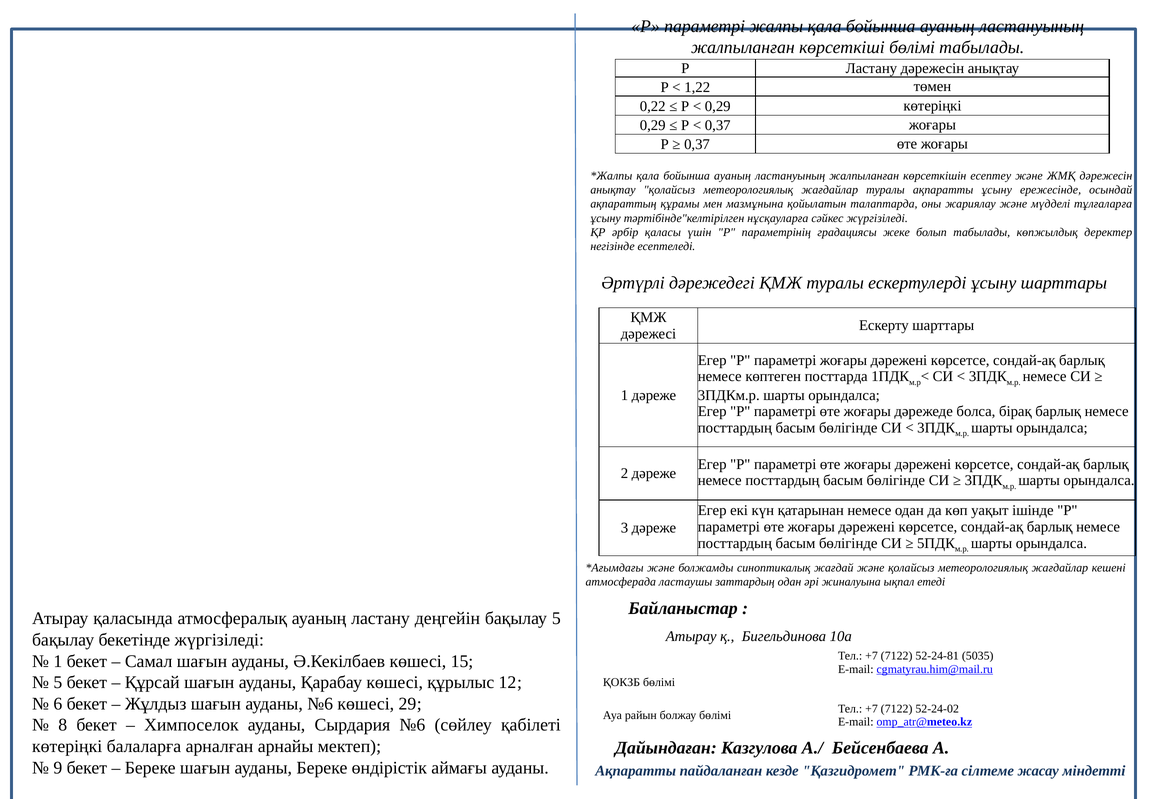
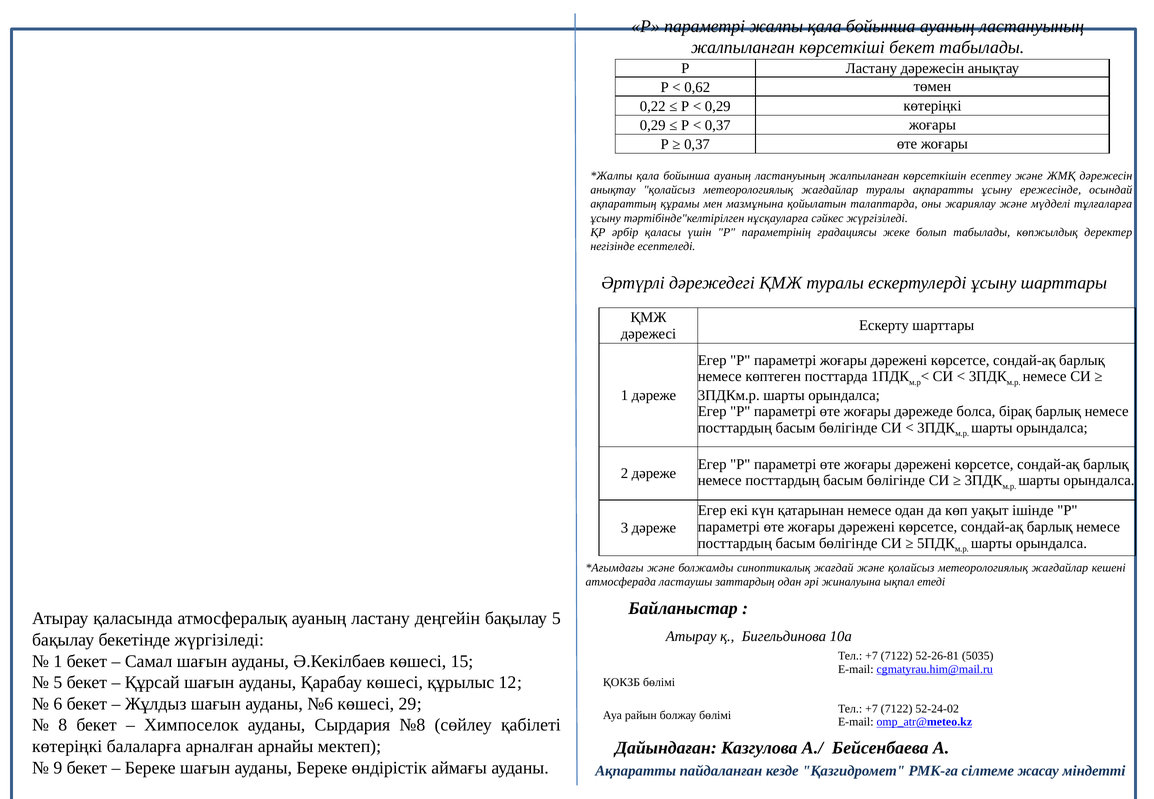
көрсеткіші бөлімі: бөлімі -> бекет (912, 47)
1,22: 1,22 -> 0,62 (697, 87)
52-24-81: 52-24-81 -> 52-26-81 (937, 656)
Сырдария №6: №6 -> №8 (412, 725)
